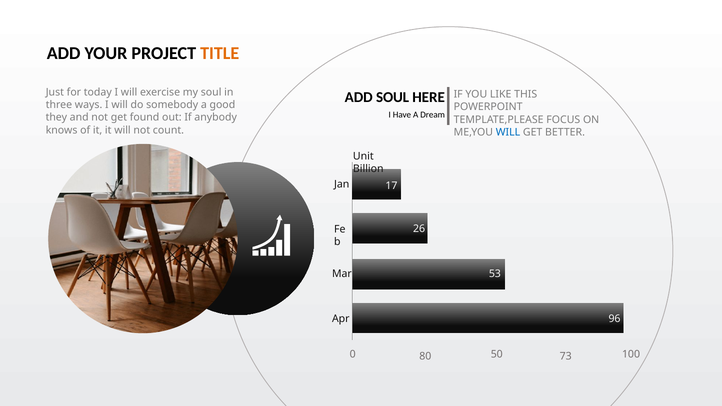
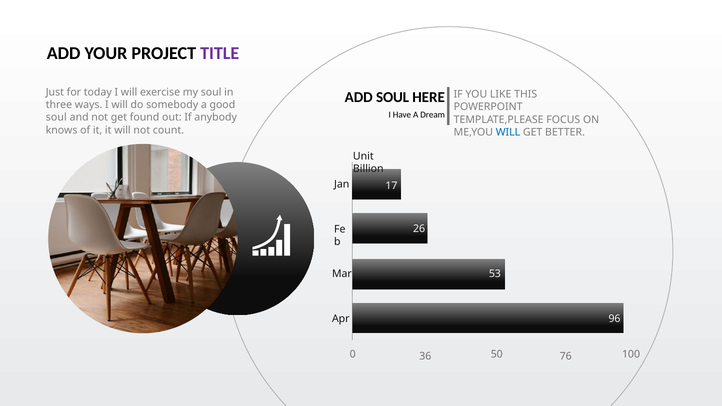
TITLE colour: orange -> purple (220, 54)
they: they -> soul (56, 117)
80: 80 -> 36 (425, 357)
73: 73 -> 76 (566, 357)
